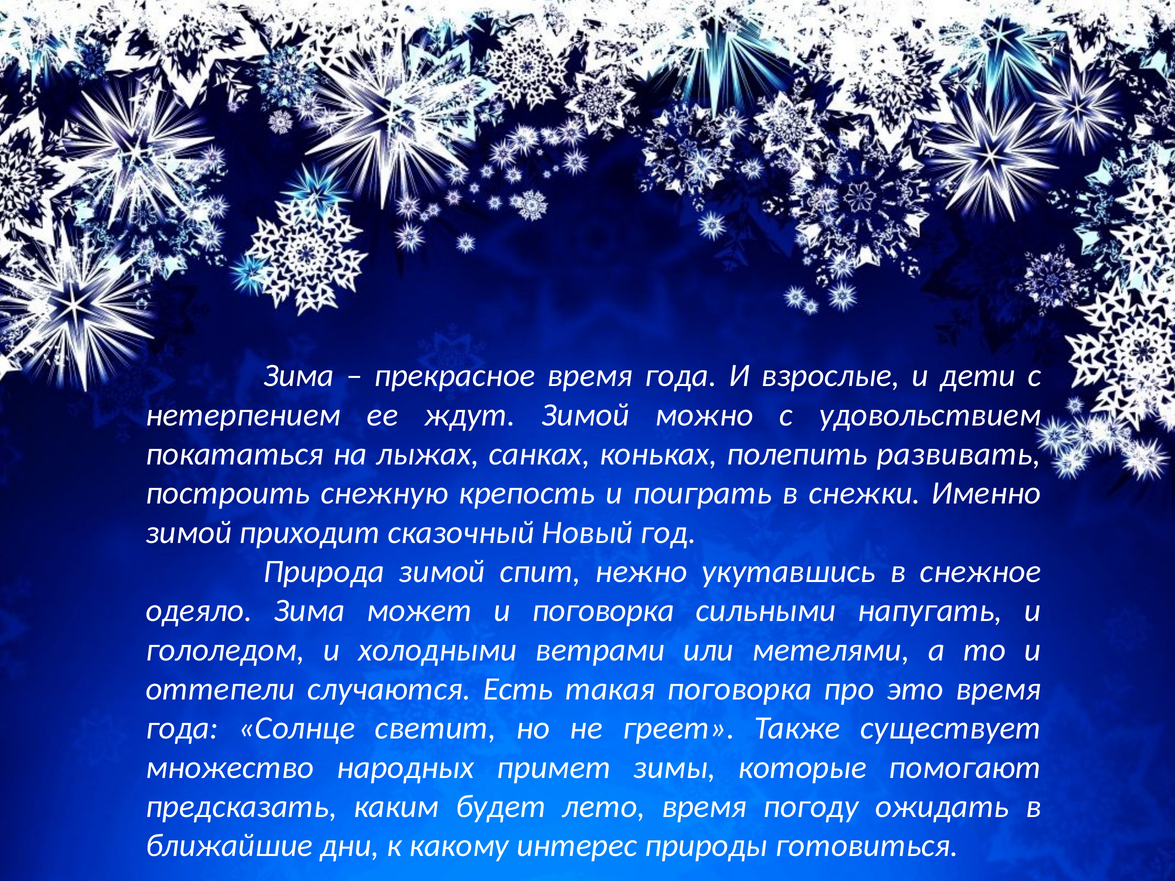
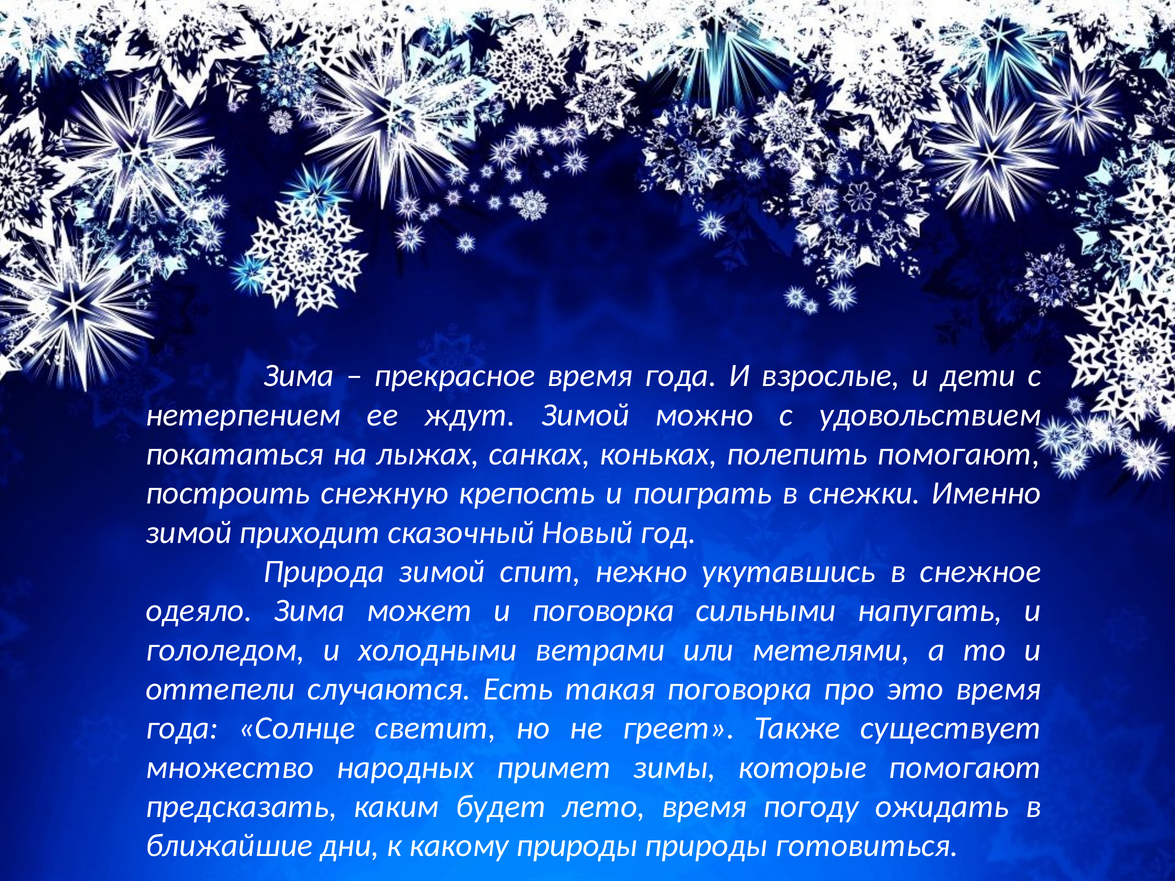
полепить развивать: развивать -> помогают (959, 454)
какому интерес: интерес -> природы (577, 846)
